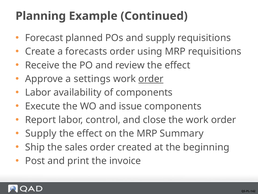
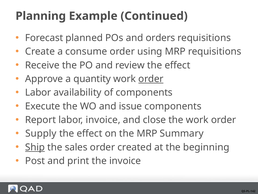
and supply: supply -> orders (160, 38)
forecasts: forecasts -> consume (86, 51)
settings: settings -> quantity (92, 79)
labor control: control -> invoice (103, 120)
Ship underline: none -> present (35, 147)
